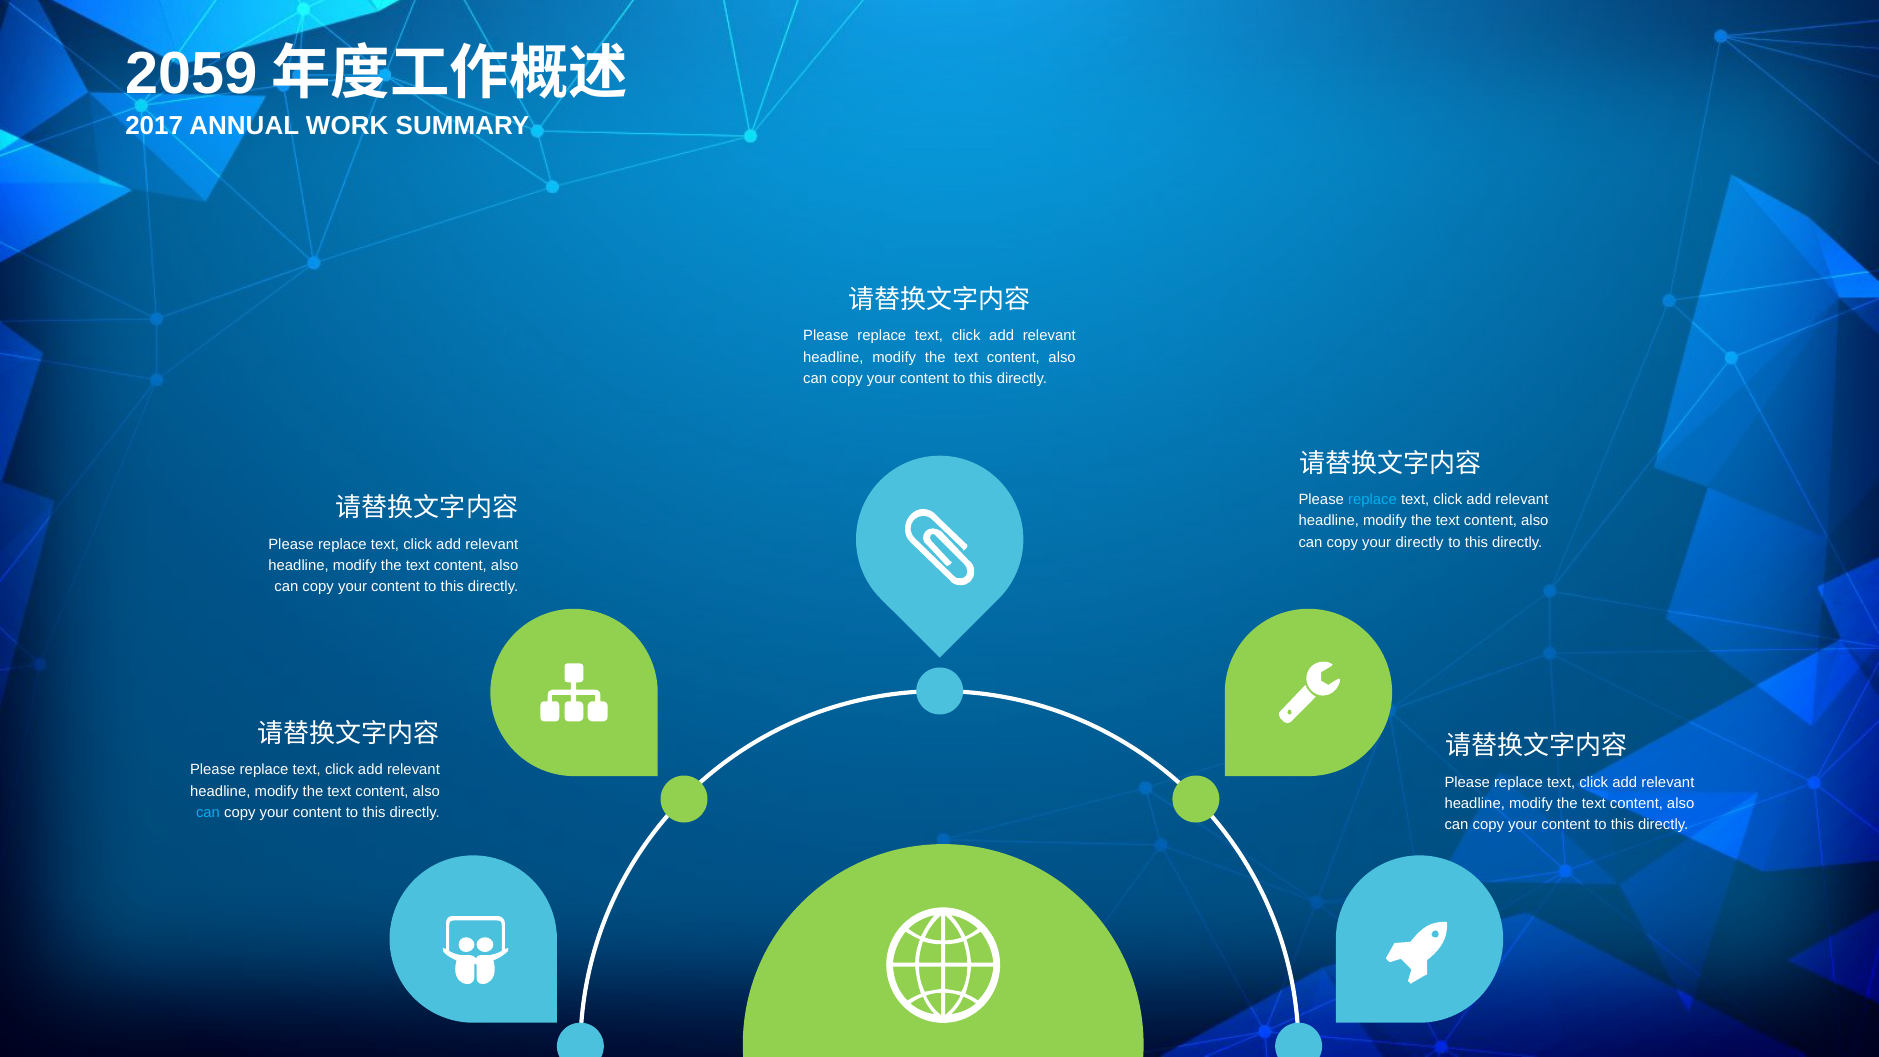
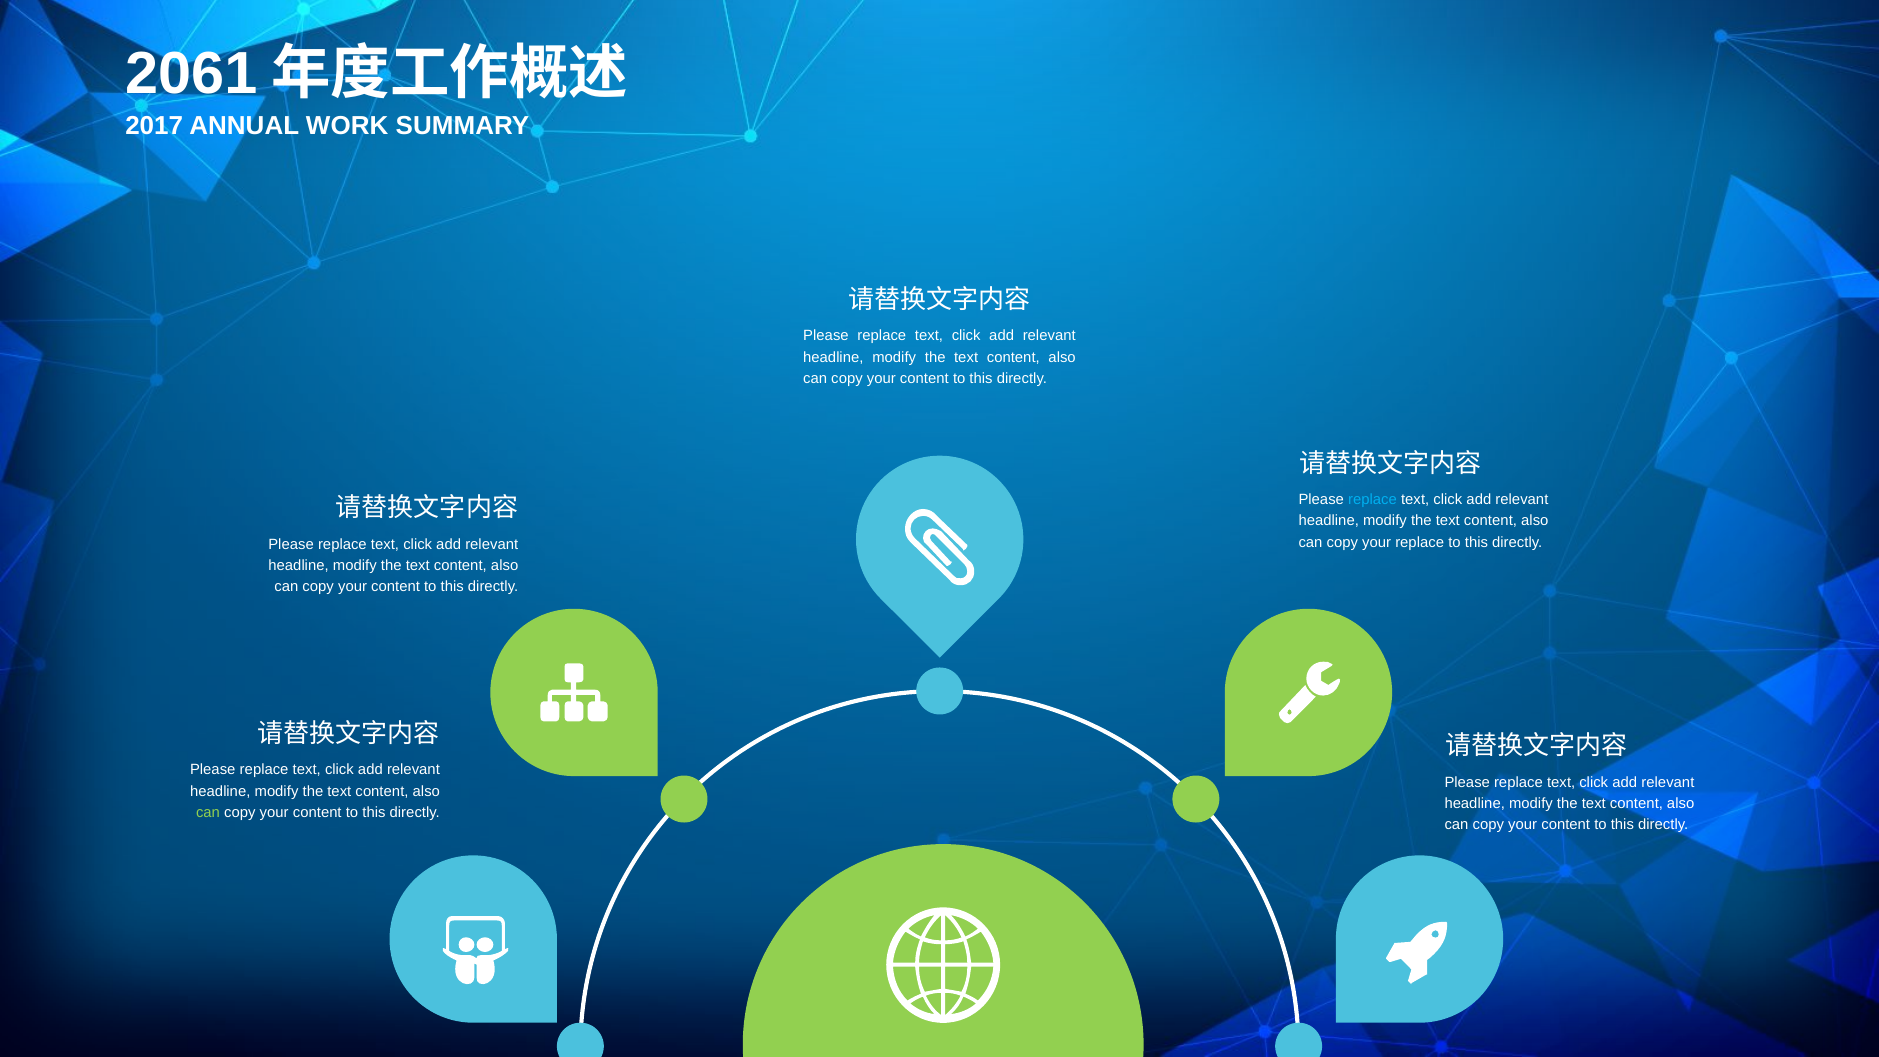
2059: 2059 -> 2061 (191, 74)
your directly: directly -> replace (1420, 542)
can colour: light blue -> light green (208, 813)
